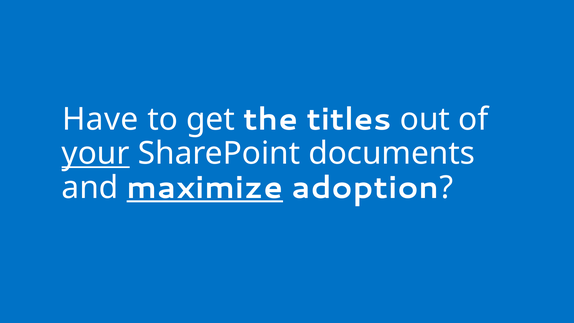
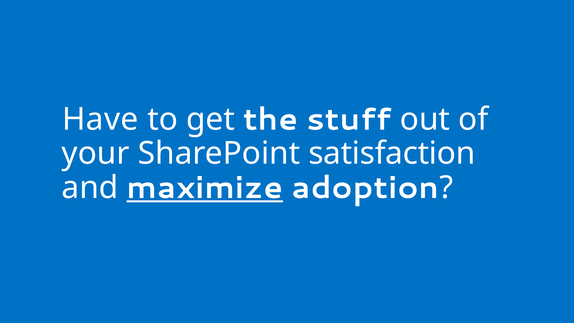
titles: titles -> stuff (349, 119)
your underline: present -> none (96, 153)
documents: documents -> satisfaction (392, 153)
